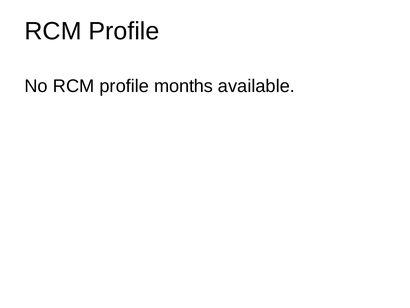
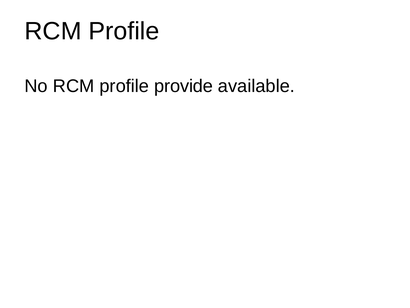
months: months -> provide (184, 86)
